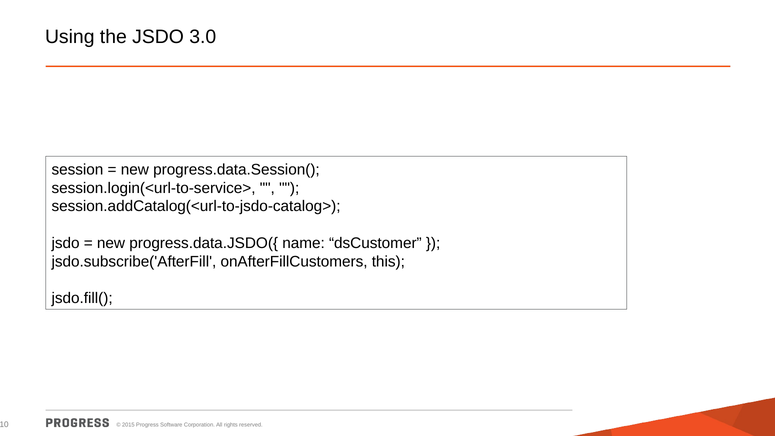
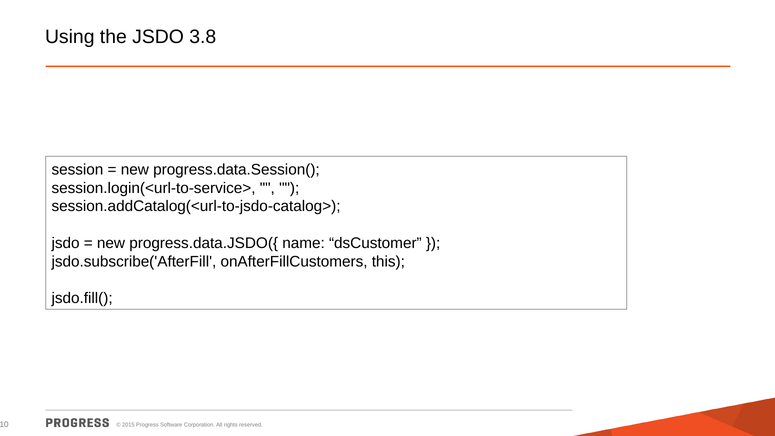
3.0: 3.0 -> 3.8 (203, 37)
